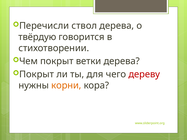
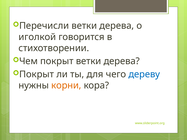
Перечисли ствол: ствол -> ветки (84, 26)
твёрдую: твёрдую -> иголкой (37, 37)
дереву colour: red -> blue (144, 74)
